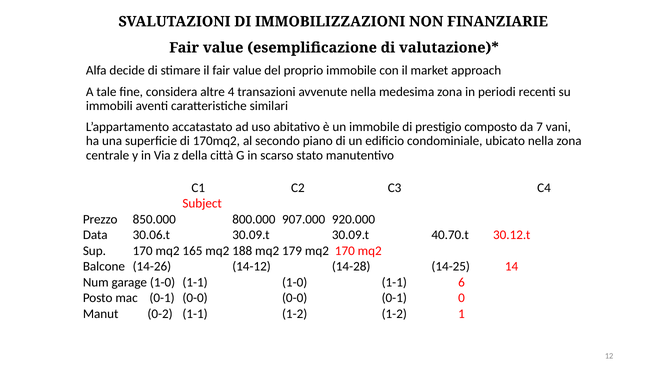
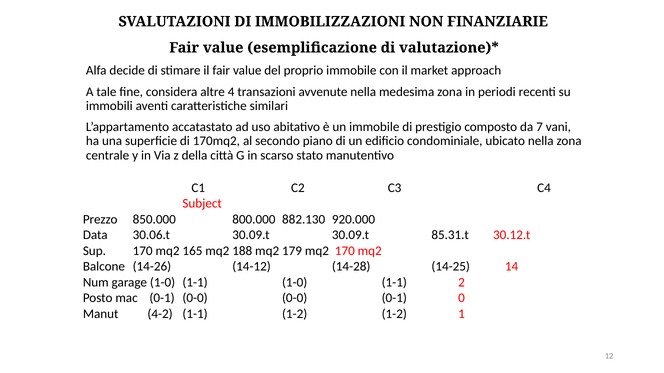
907.000: 907.000 -> 882.130 (304, 220)
40.70.t: 40.70.t -> 85.31.t (450, 235)
6: 6 -> 2 (461, 283)
0-2: 0-2 -> 4-2 (160, 314)
